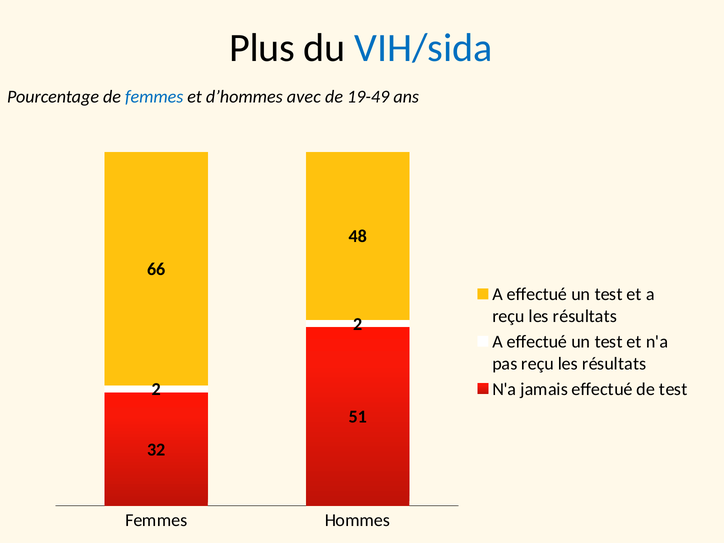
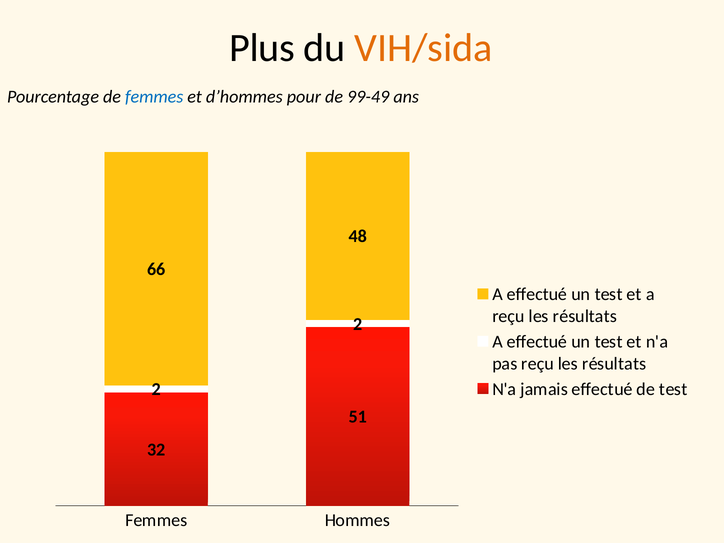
VIH/sida colour: blue -> orange (423, 48)
avec: avec -> pour (304, 97)
19-49: 19-49 -> 99-49 (368, 97)
